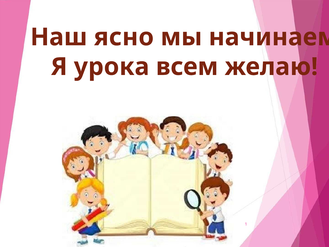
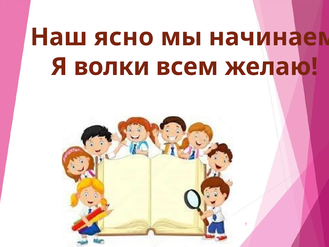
урока: урока -> волки (112, 67)
